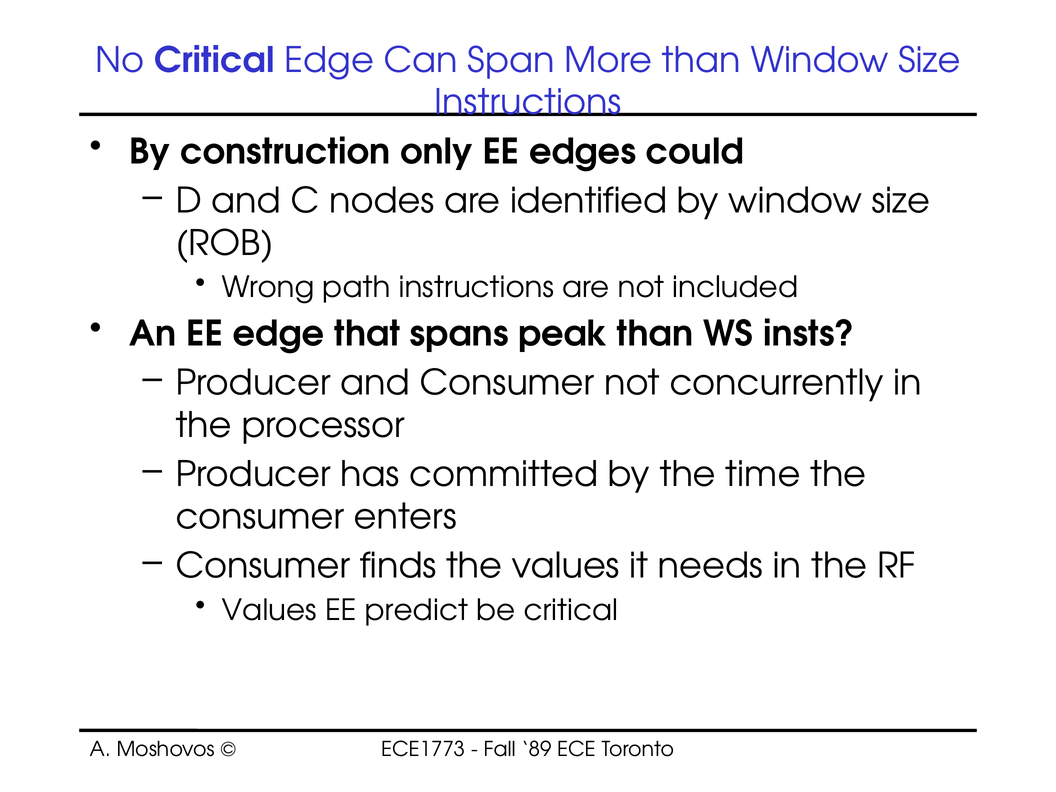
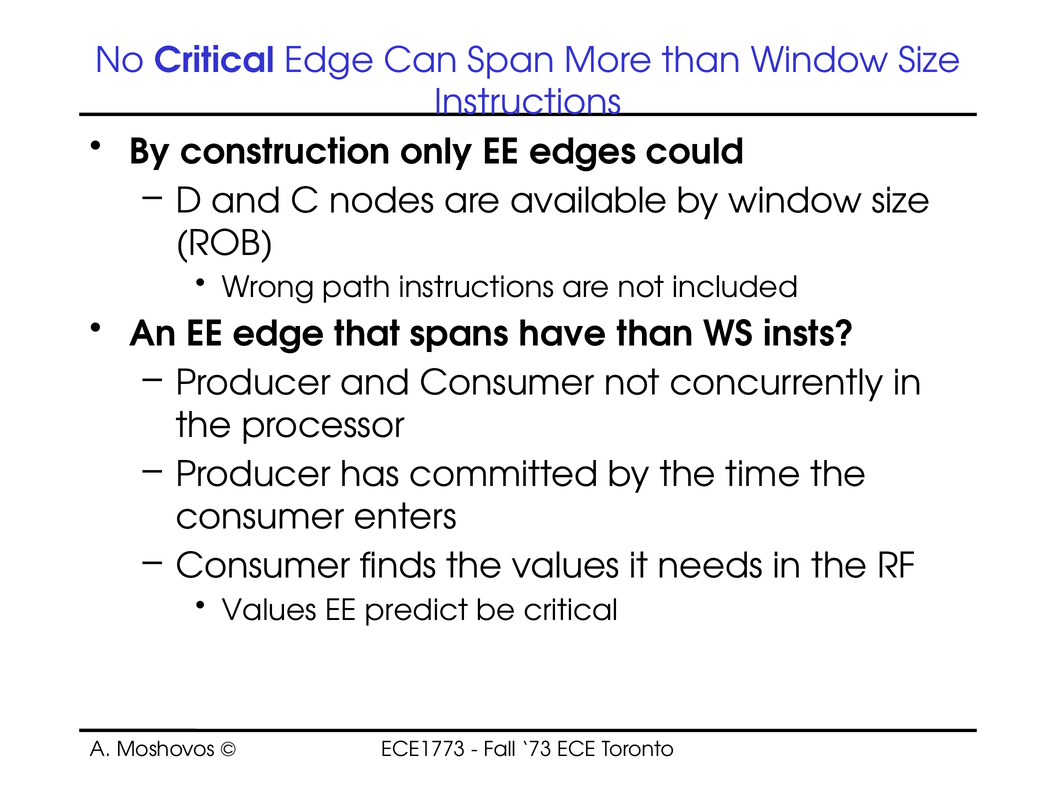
identified: identified -> available (589, 201)
peak: peak -> have (563, 334)
89: 89 -> 73 (537, 749)
